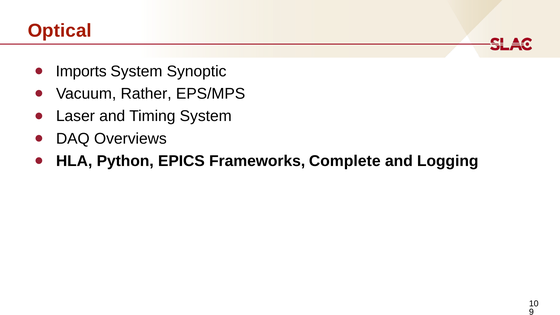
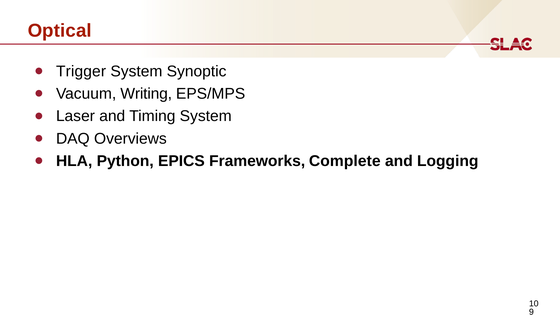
Imports: Imports -> Trigger (81, 71)
Rather: Rather -> Writing (146, 94)
